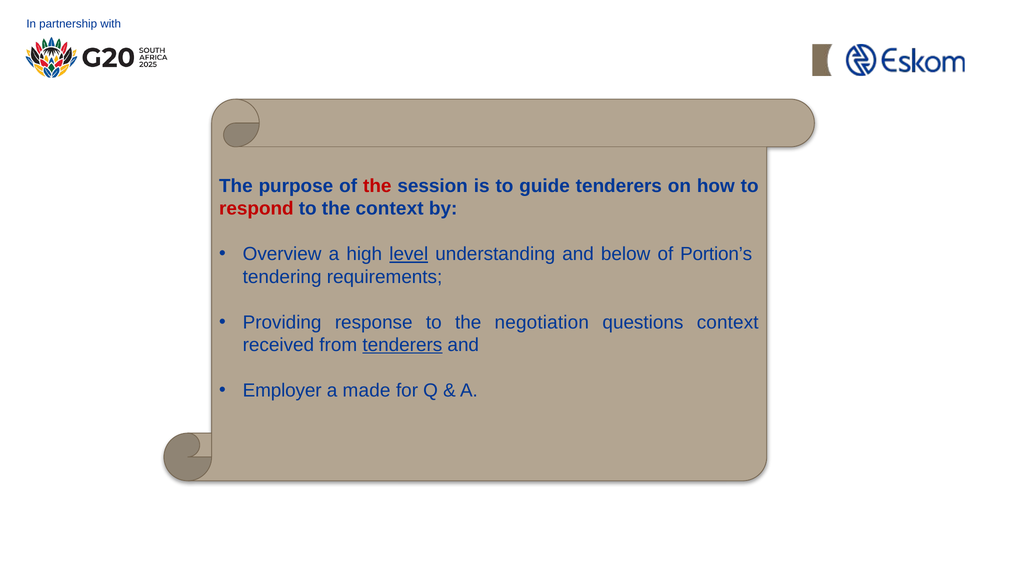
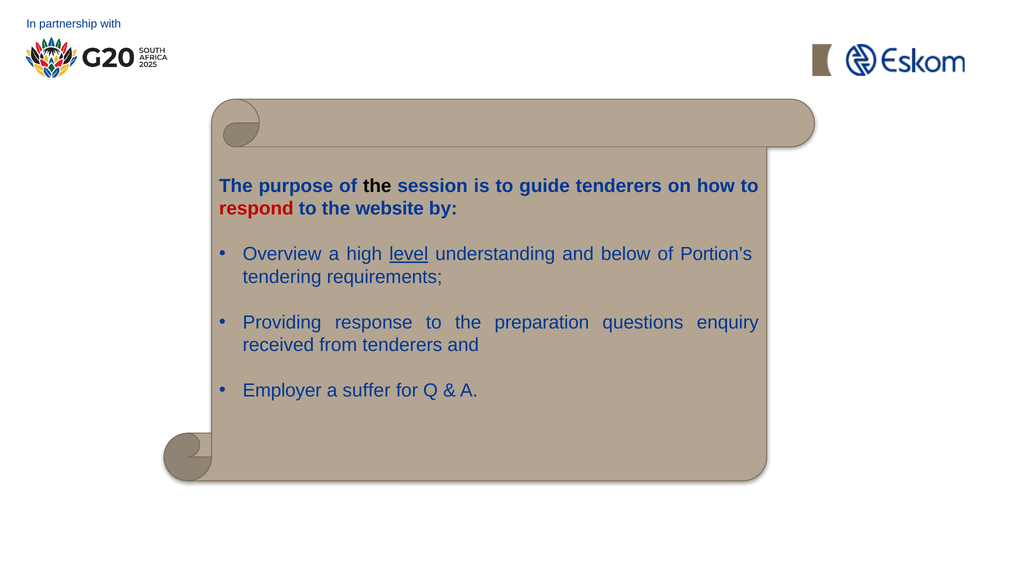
the colour: red -> black (377, 186)
the context: context -> website (390, 209)
negotiation: negotiation -> preparation (542, 322)
questions context: context -> enquiry (728, 322)
tenderers underline: present -> none (402, 345)
made: made -> suffer (367, 390)
